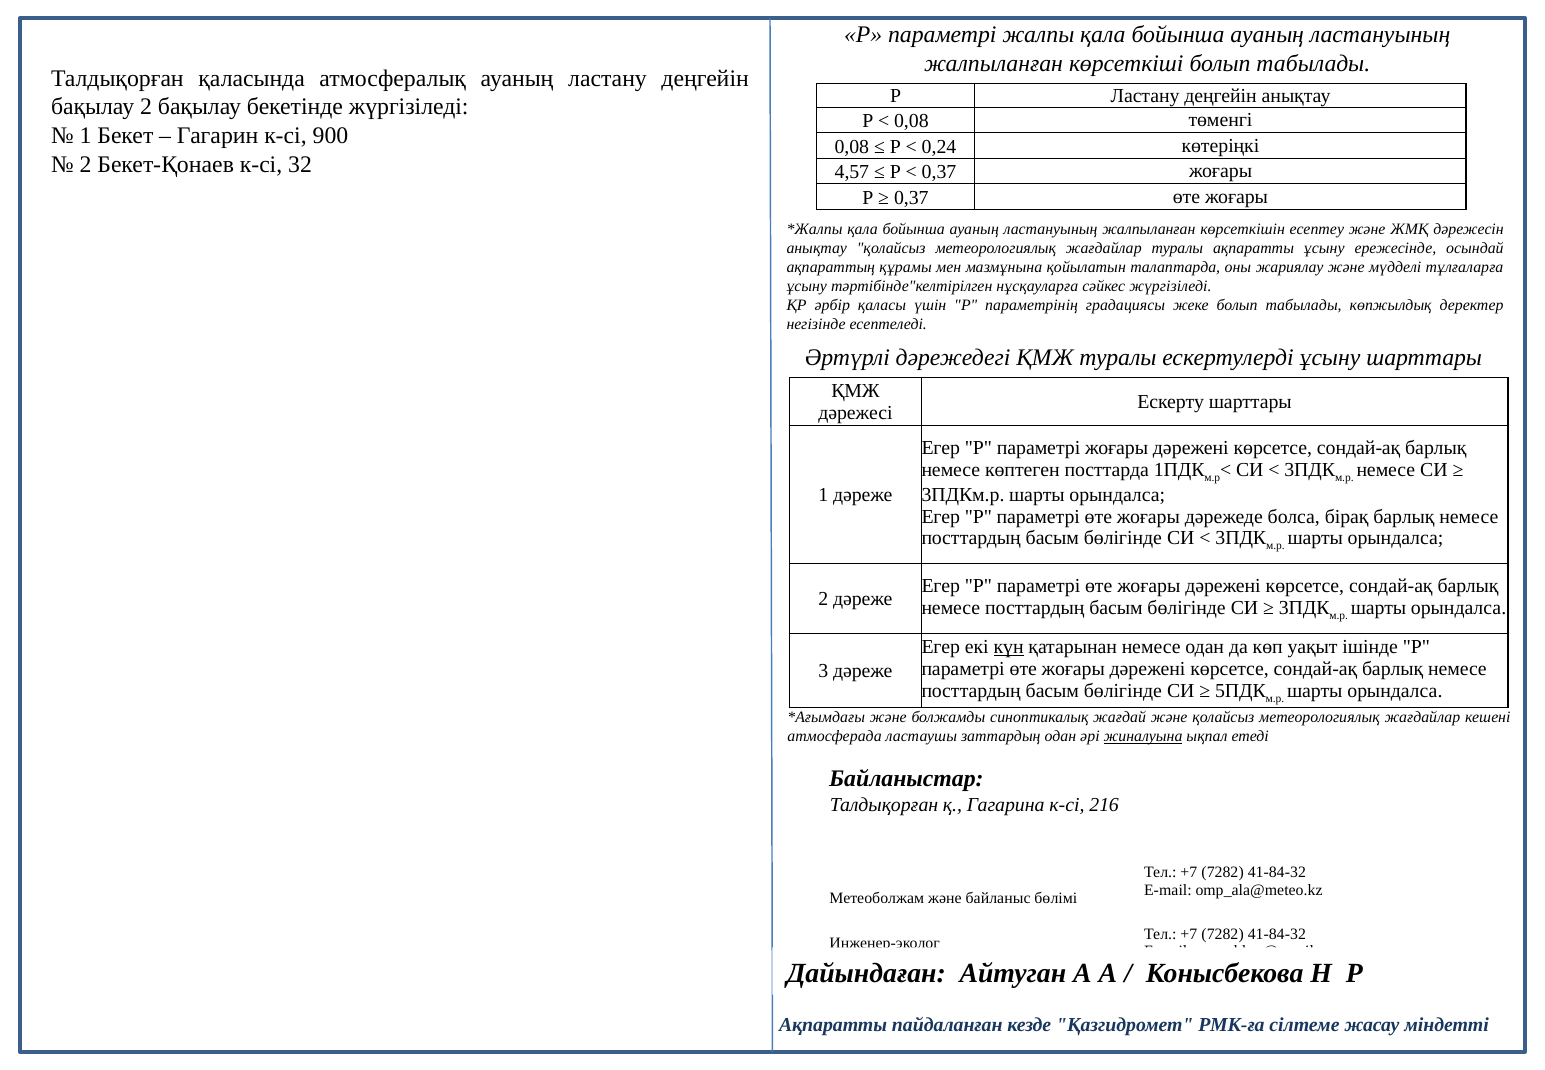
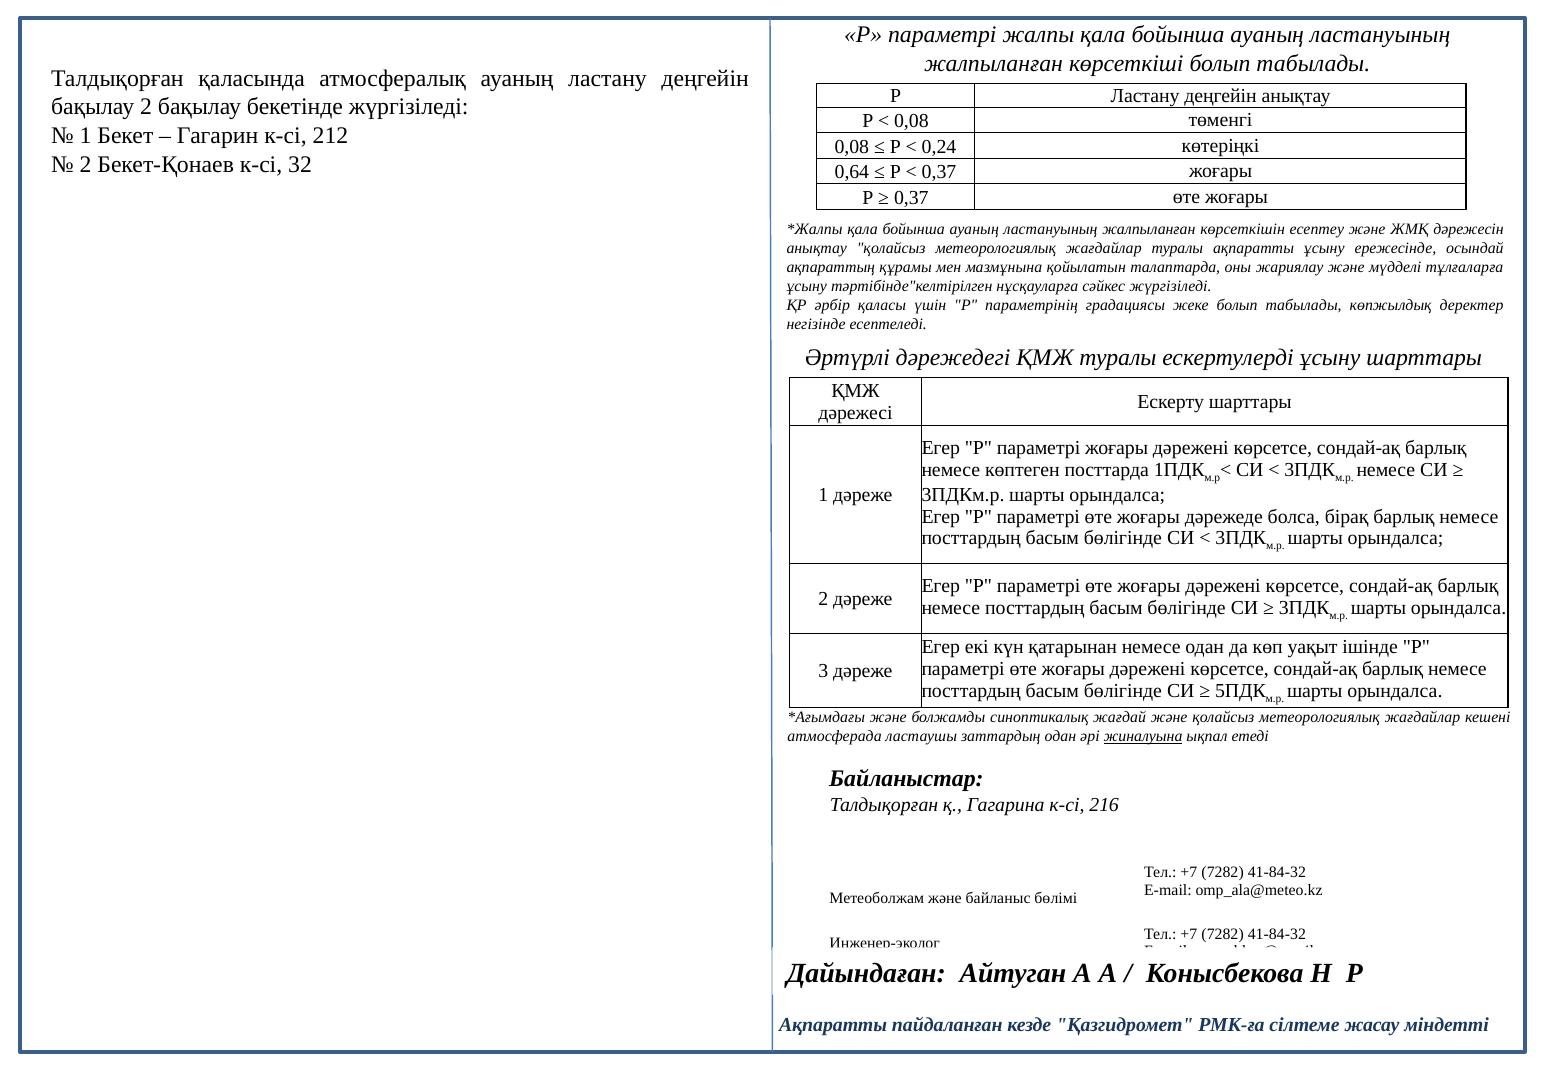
900: 900 -> 212 (330, 136)
4,57: 4,57 -> 0,64 (852, 172)
күн underline: present -> none (1009, 647)
